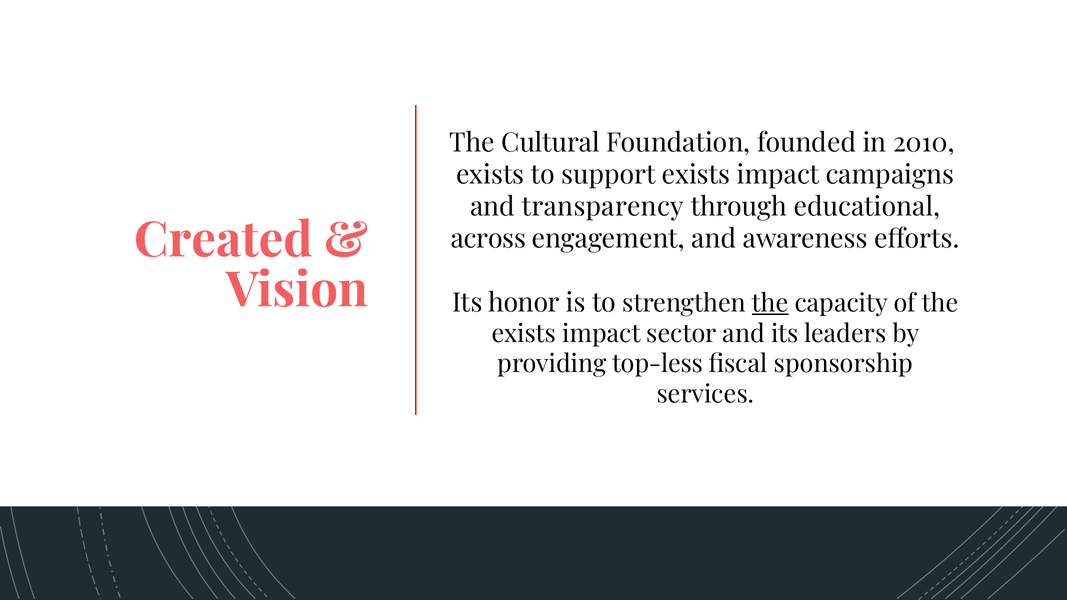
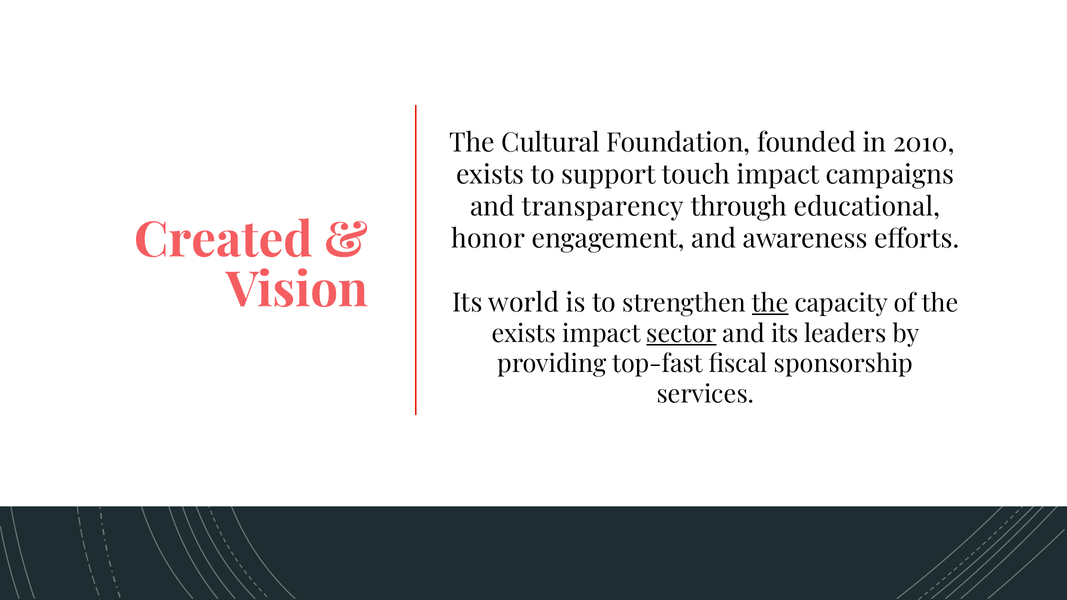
support exists: exists -> touch (696, 175)
across: across -> honor (488, 239)
honor: honor -> world (524, 303)
sector underline: none -> present (682, 334)
top-less: top-less -> top-fast (658, 364)
